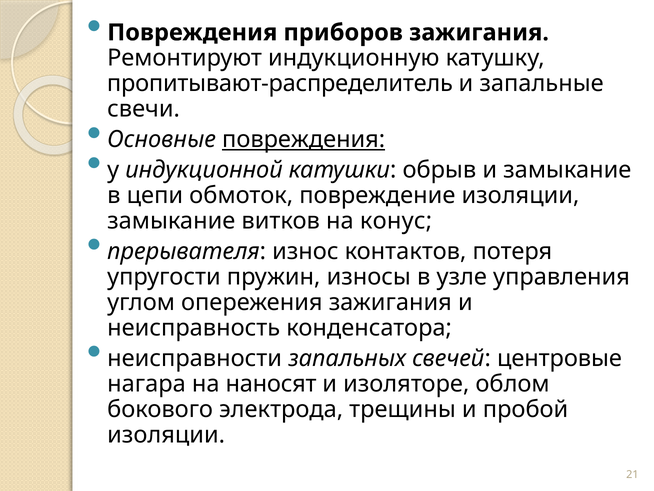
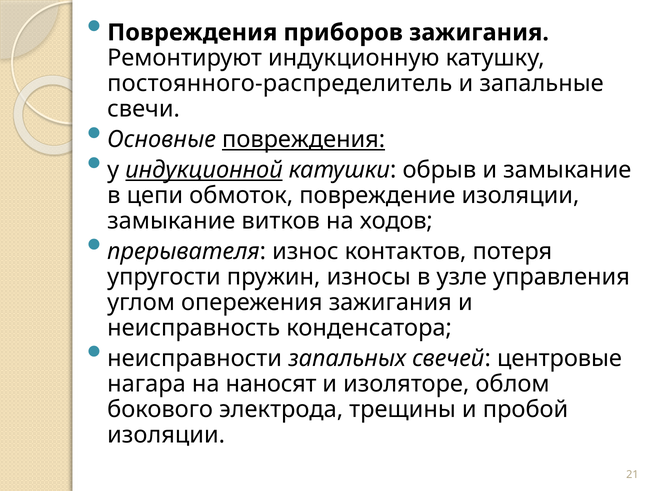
пропитывают-распределитель: пропитывают-распределитель -> постоянного-распределитель (280, 84)
индукционной underline: none -> present (204, 170)
конус: конус -> ходов (396, 221)
